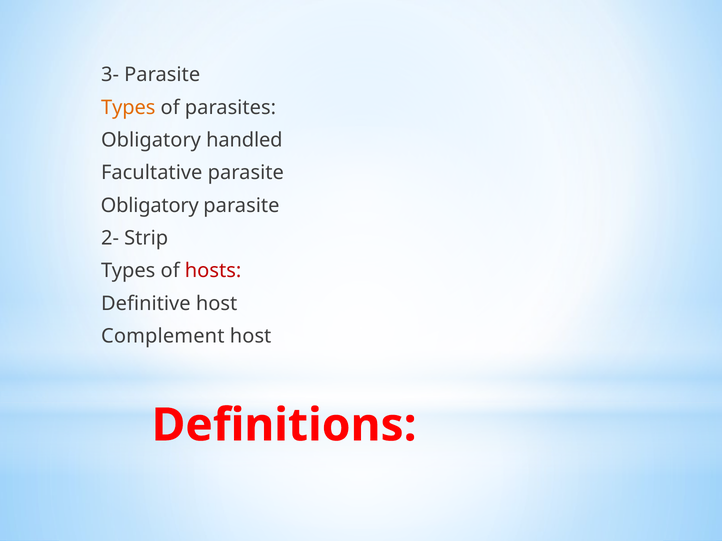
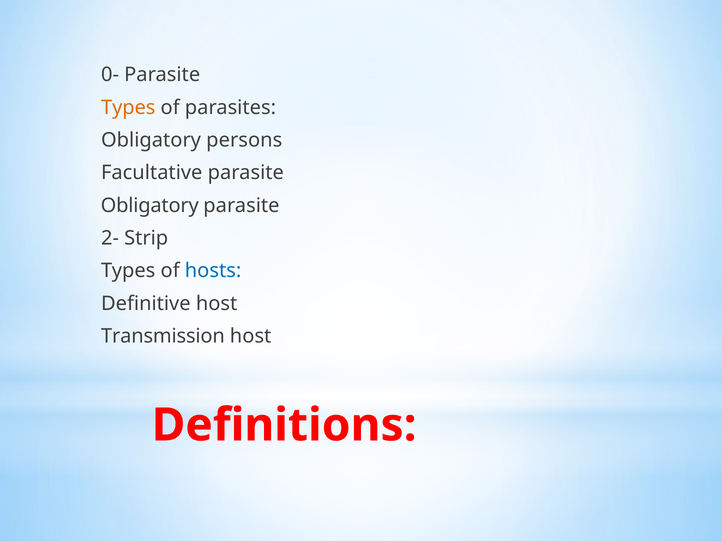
3-: 3- -> 0- (110, 75)
handled: handled -> persons (244, 140)
hosts colour: red -> blue (213, 271)
Complement: Complement -> Transmission (163, 337)
